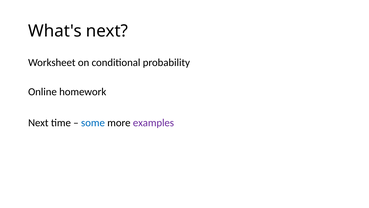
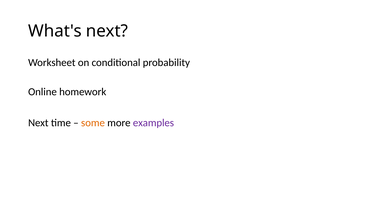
some colour: blue -> orange (93, 123)
